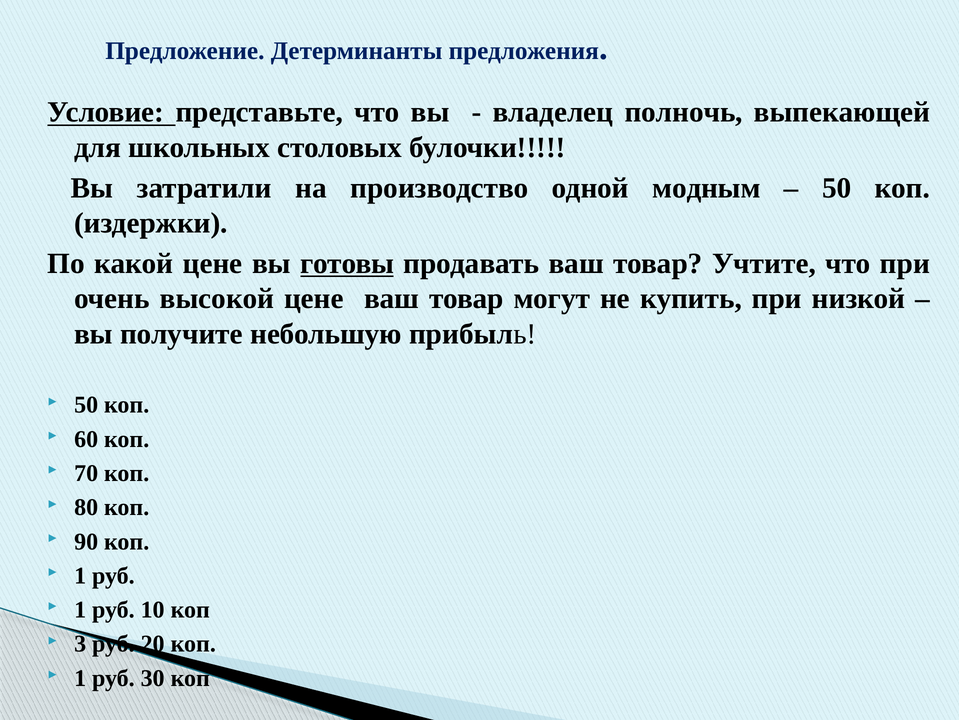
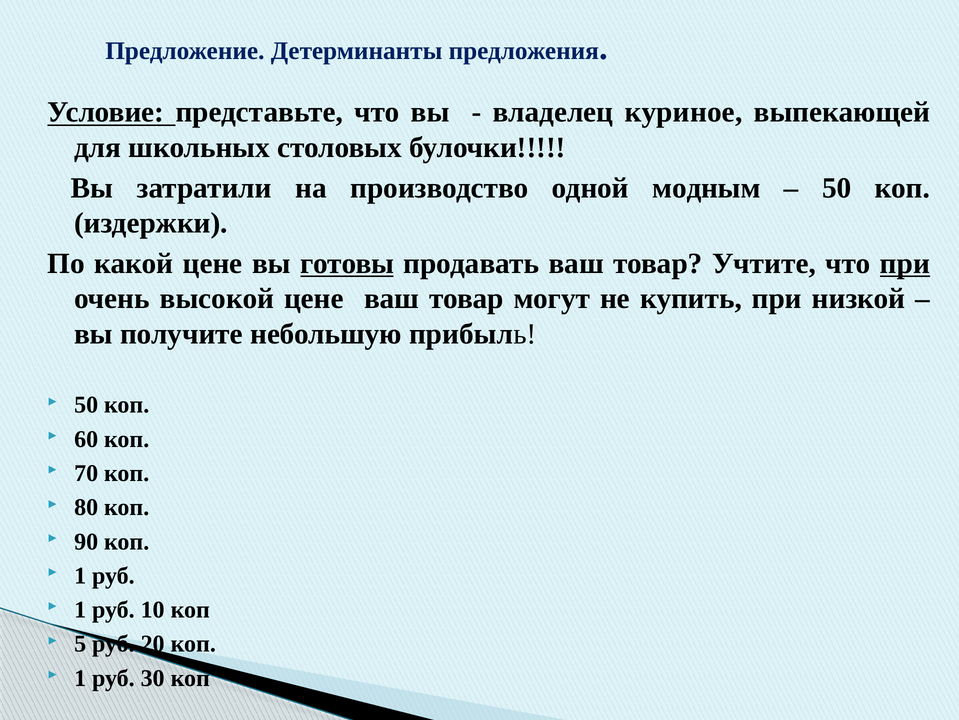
полночь: полночь -> куриное (683, 112)
при underline: none -> present (905, 263)
3: 3 -> 5 (80, 643)
